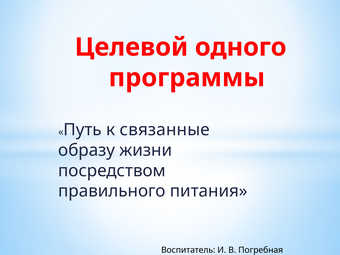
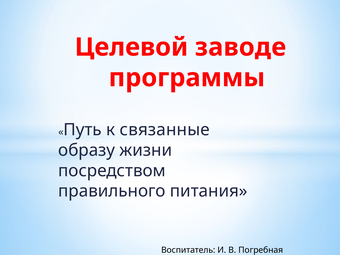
одного: одного -> заводе (240, 47)
